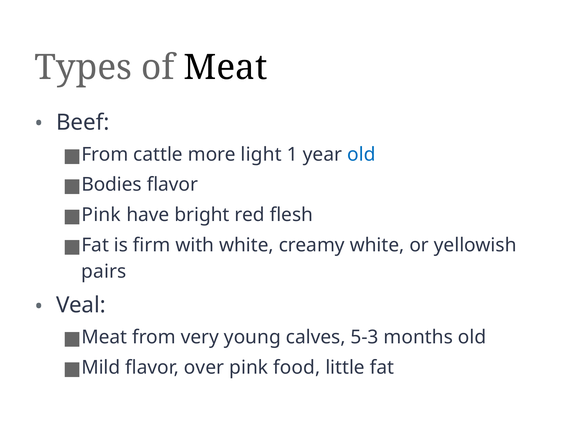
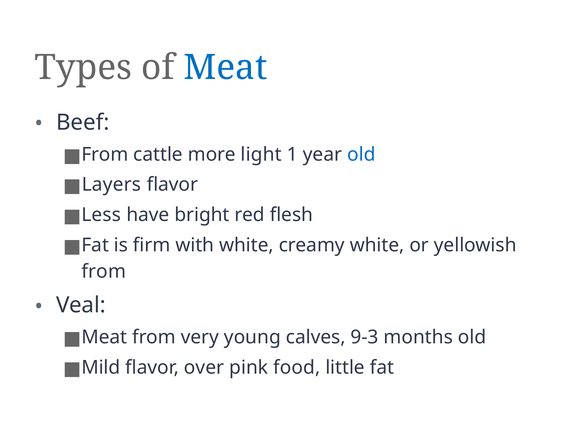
Meat colour: black -> blue (225, 68)
Bodies: Bodies -> Layers (111, 185)
Pink: Pink -> Less (101, 215)
pairs: pairs -> from (104, 272)
5-3: 5-3 -> 9-3 (365, 337)
